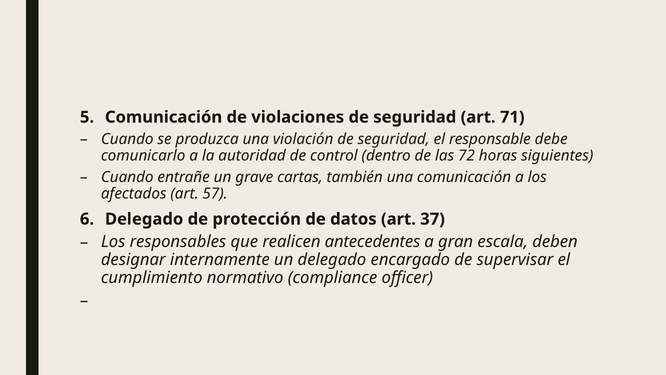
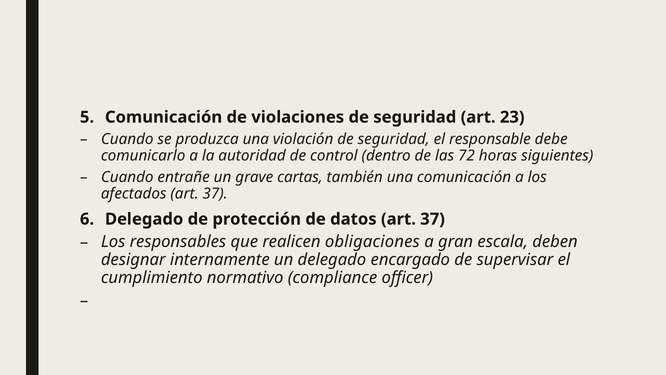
71: 71 -> 23 (512, 117)
afectados art 57: 57 -> 37 (215, 193)
antecedentes: antecedentes -> obligaciones (372, 242)
